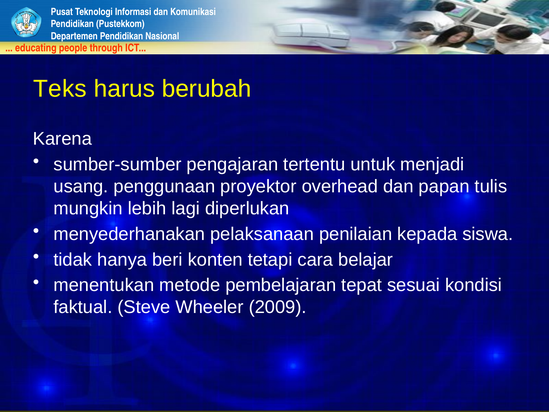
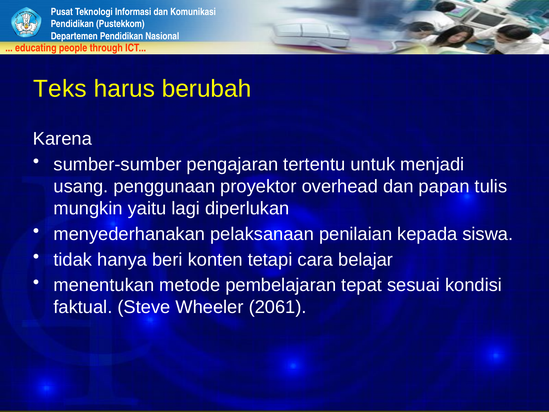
lebih: lebih -> yaitu (147, 208)
2009: 2009 -> 2061 (278, 307)
